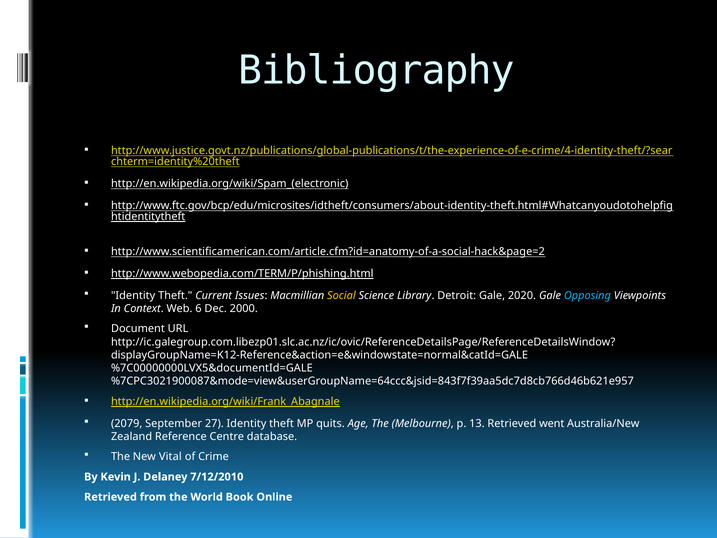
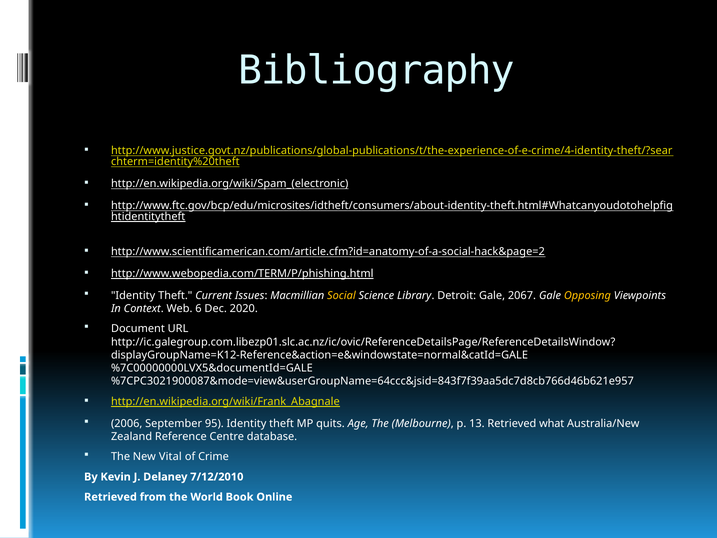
2020: 2020 -> 2067 (522, 295)
Opposing colour: light blue -> yellow (587, 295)
2000: 2000 -> 2020 (244, 308)
2079: 2079 -> 2006 (127, 423)
27: 27 -> 95 (214, 423)
went: went -> what (552, 423)
